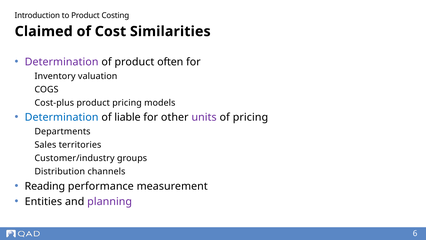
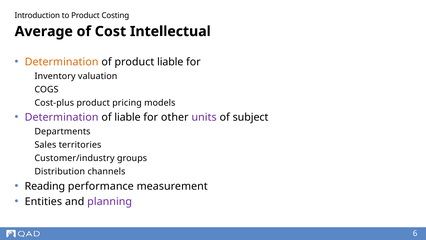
Claimed: Claimed -> Average (44, 31)
Similarities: Similarities -> Intellectual (170, 31)
Determination colour: purple -> orange (62, 62)
product often: often -> liable (170, 62)
Determination colour: blue -> purple (62, 117)
of pricing: pricing -> subject (251, 117)
